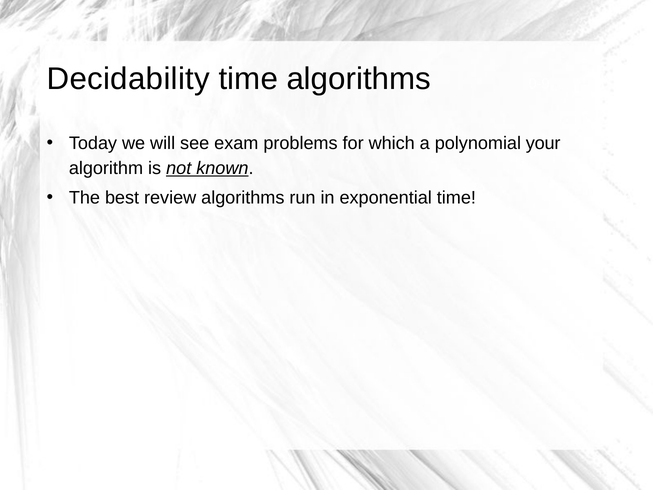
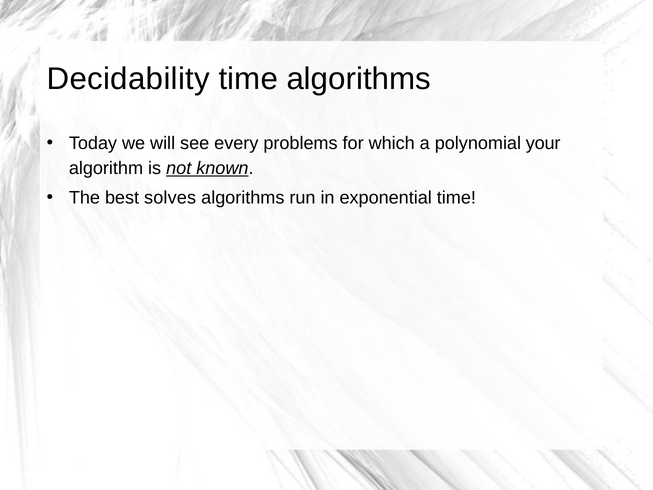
exam: exam -> every (236, 143)
review: review -> solves (170, 198)
